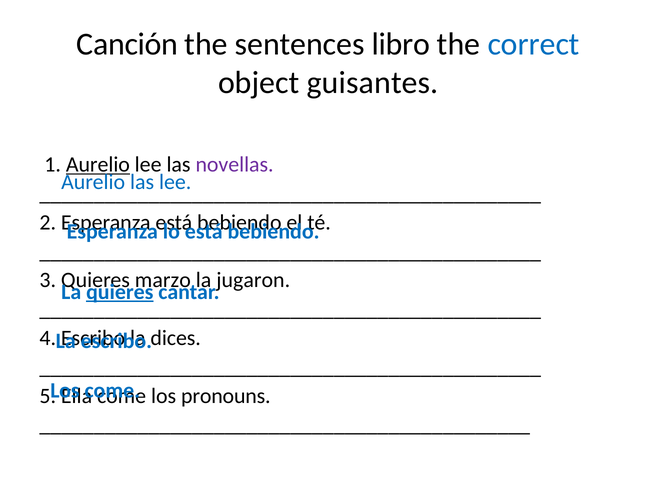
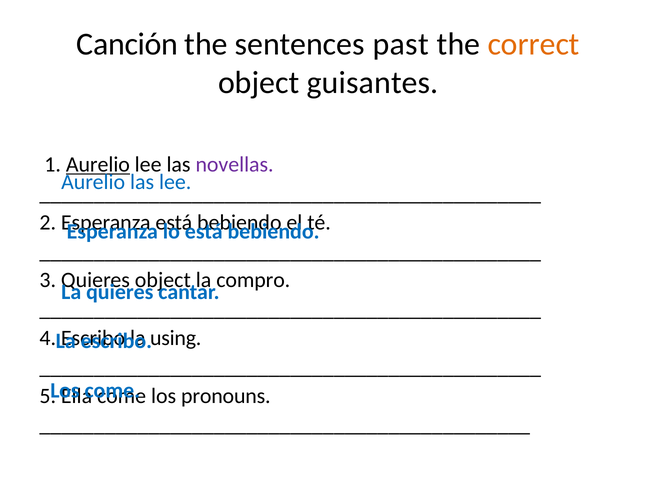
libro: libro -> past (401, 44)
correct colour: blue -> orange (534, 44)
marzo: marzo -> object (163, 280)
jugaron: jugaron -> compro (253, 280)
quieres underline: present -> none (120, 292)
dices: dices -> using (176, 338)
